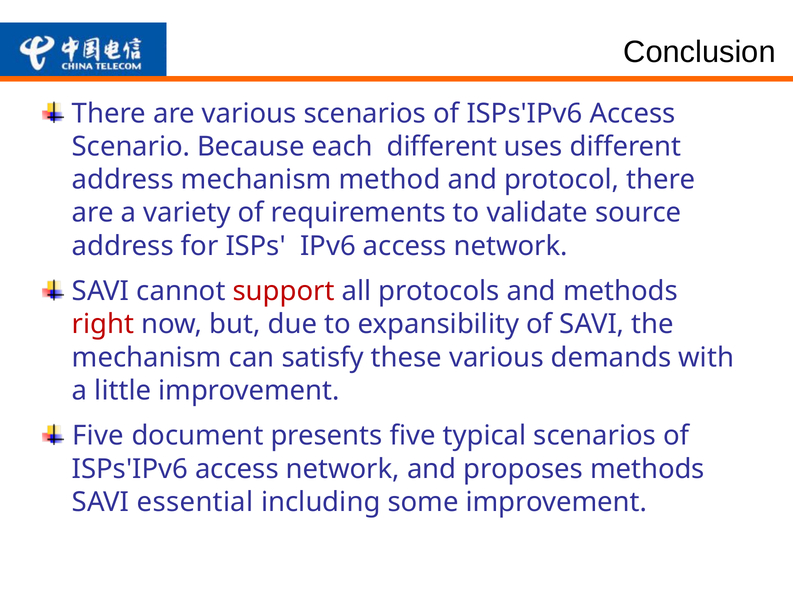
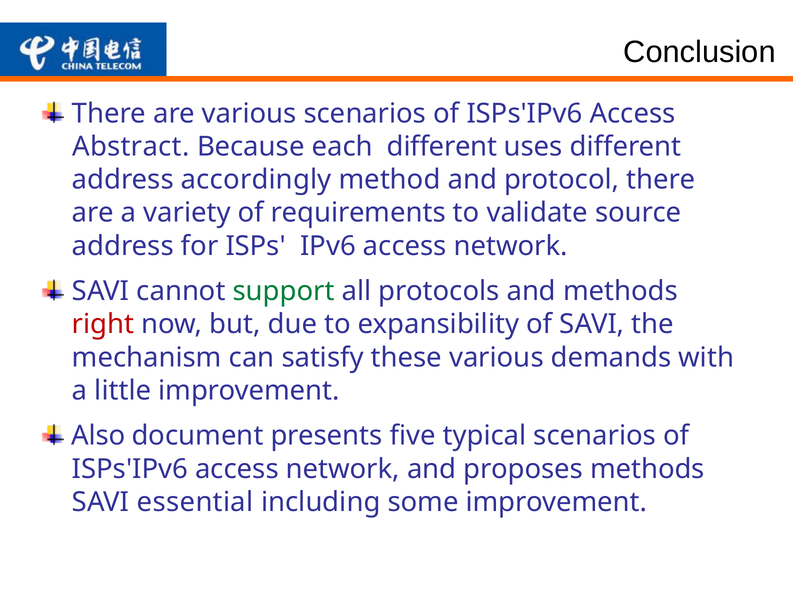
Scenario: Scenario -> Abstract (131, 147)
address mechanism: mechanism -> accordingly (256, 180)
support colour: red -> green (284, 291)
Five: Five -> Also (98, 436)
